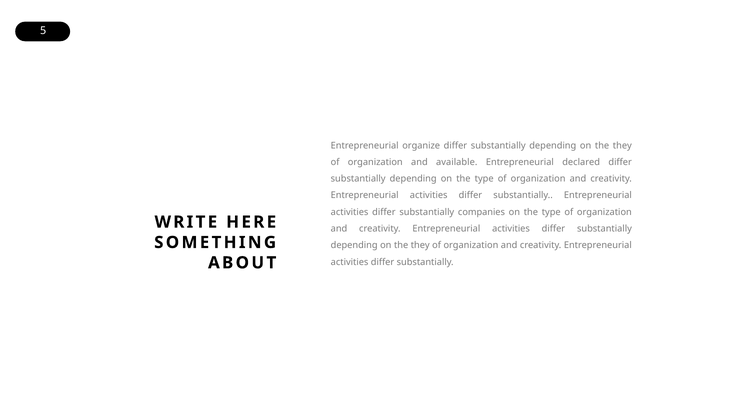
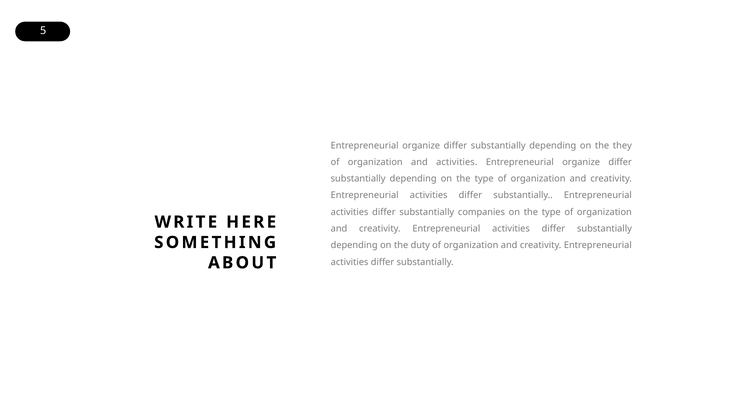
and available: available -> activities (457, 162)
declared: declared -> organize (581, 162)
they: they -> duty (420, 245)
